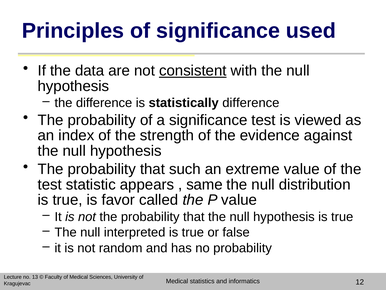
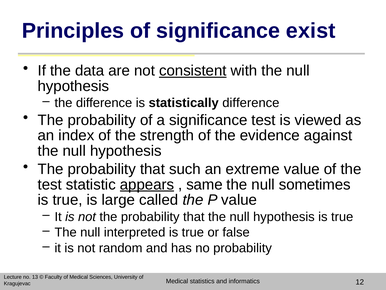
used: used -> exist (311, 31)
appears underline: none -> present (147, 184)
distribution: distribution -> sometimes (315, 184)
favor: favor -> large (118, 200)
